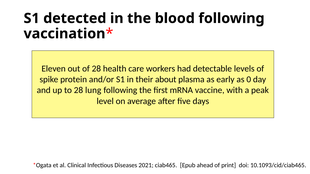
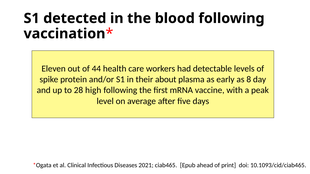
of 28: 28 -> 44 (96, 69)
0: 0 -> 8 (249, 80)
lung: lung -> high (93, 90)
